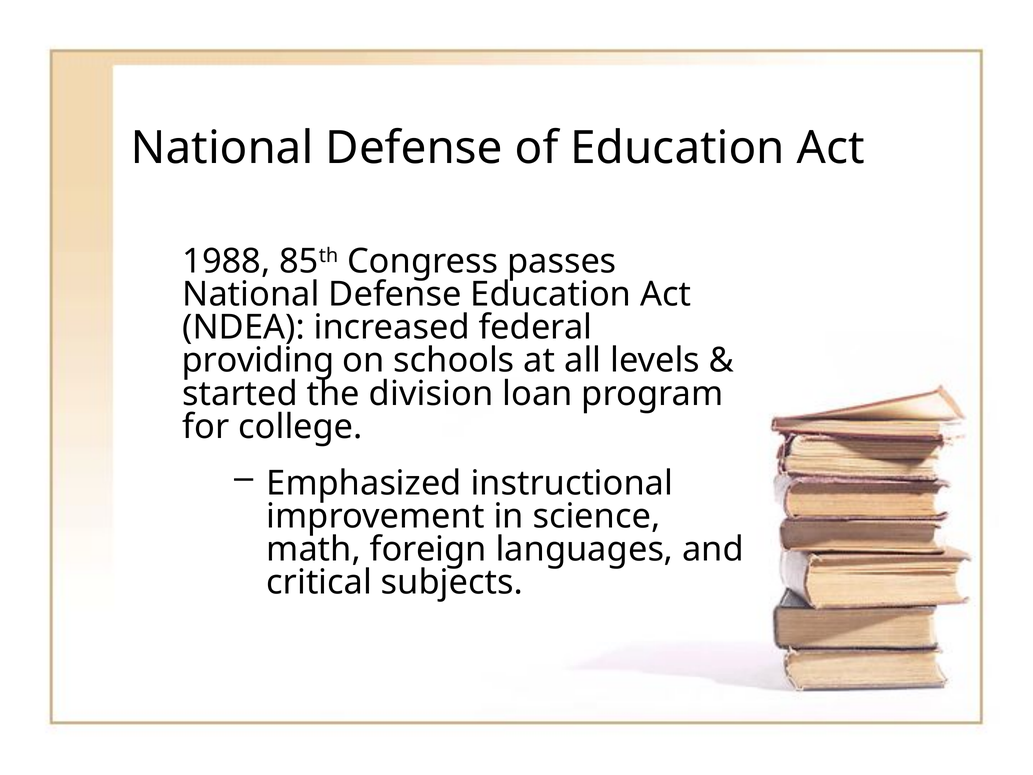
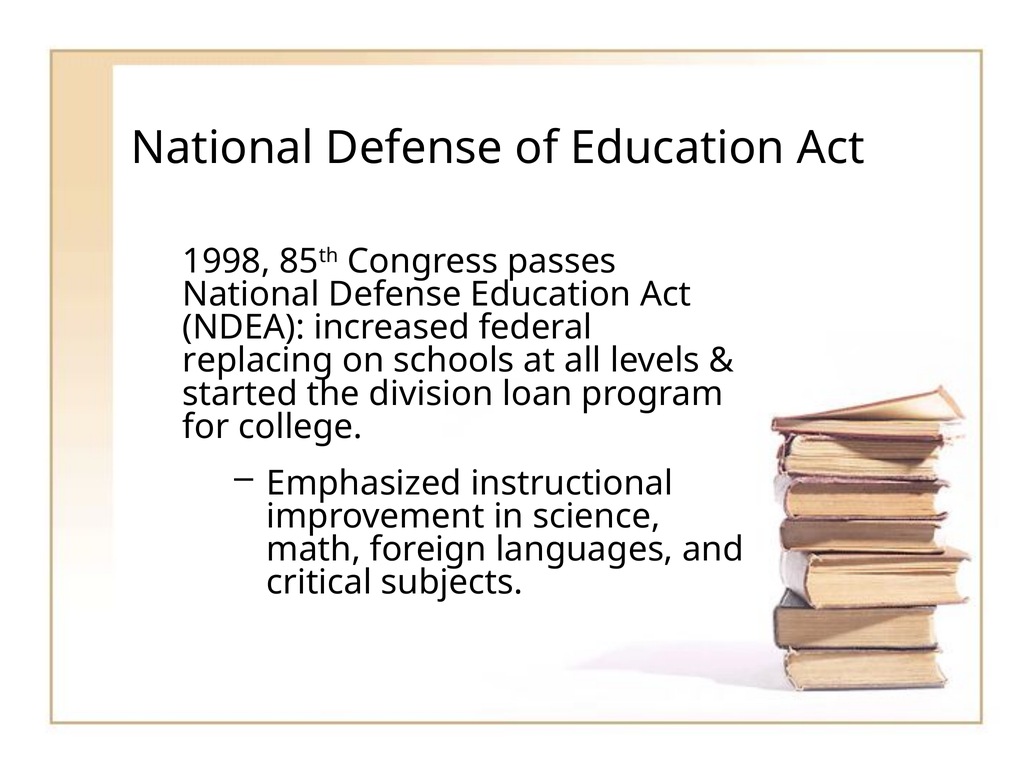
1988: 1988 -> 1998 (226, 261)
providing: providing -> replacing (258, 360)
